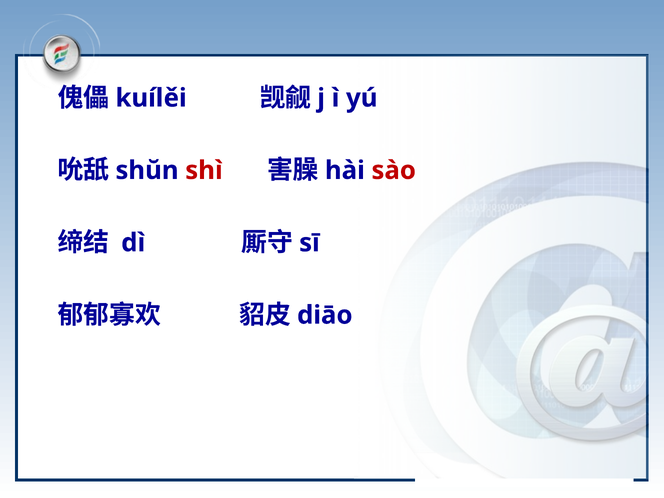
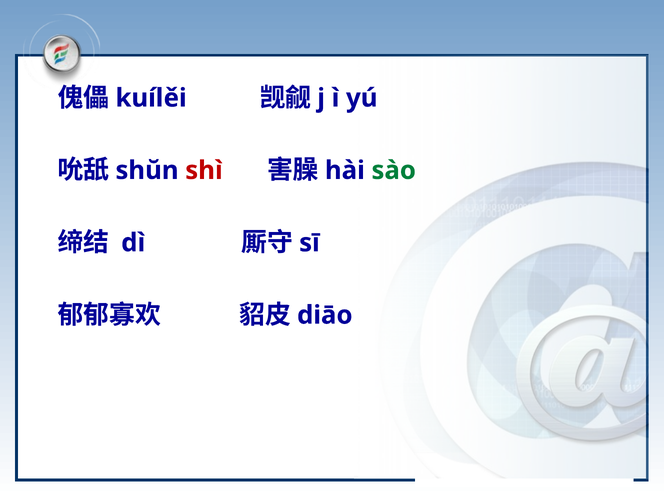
sào colour: red -> green (394, 170)
